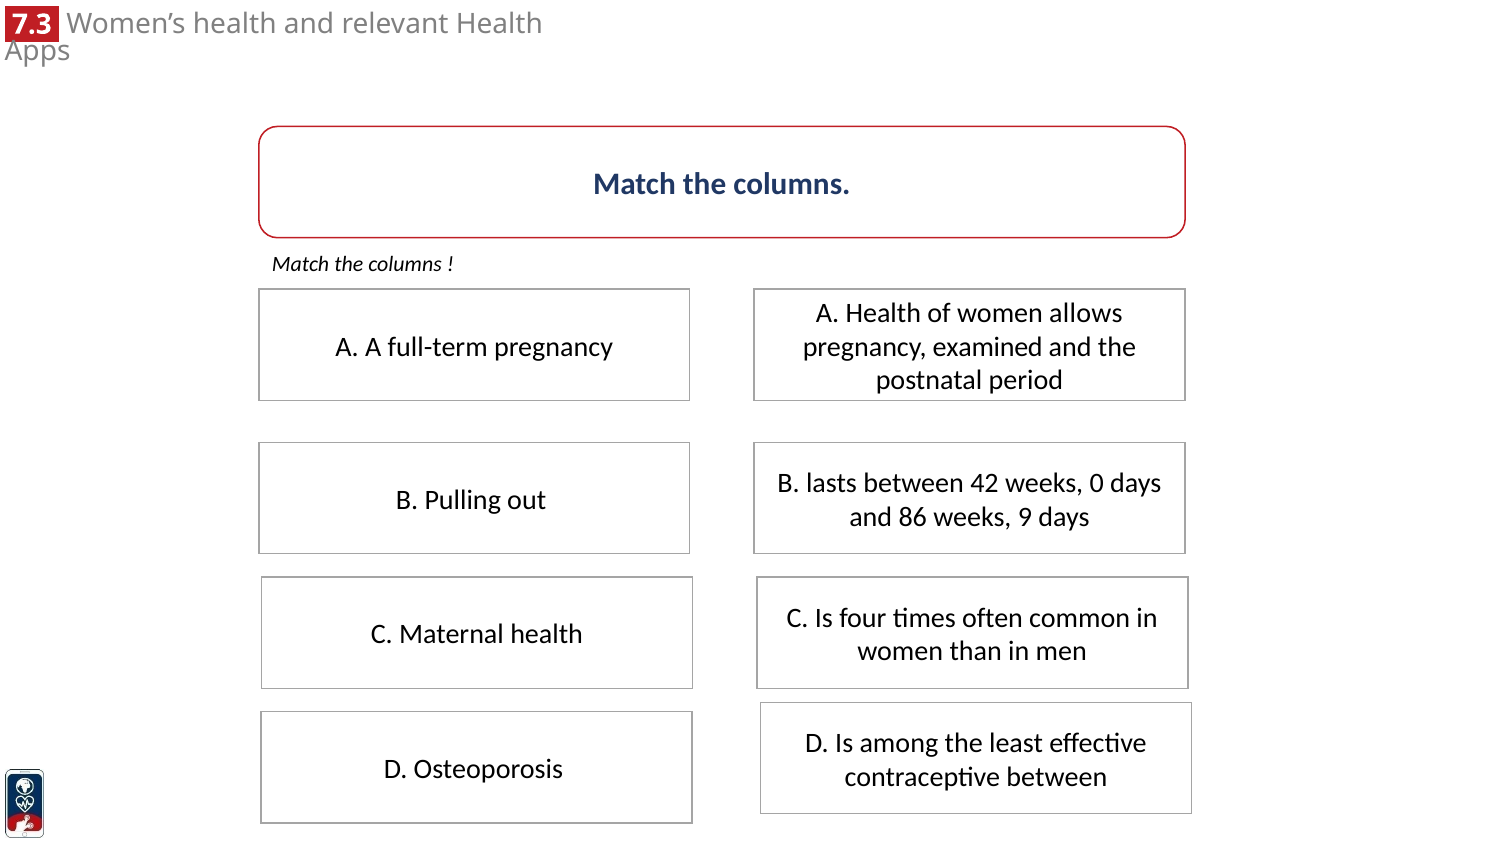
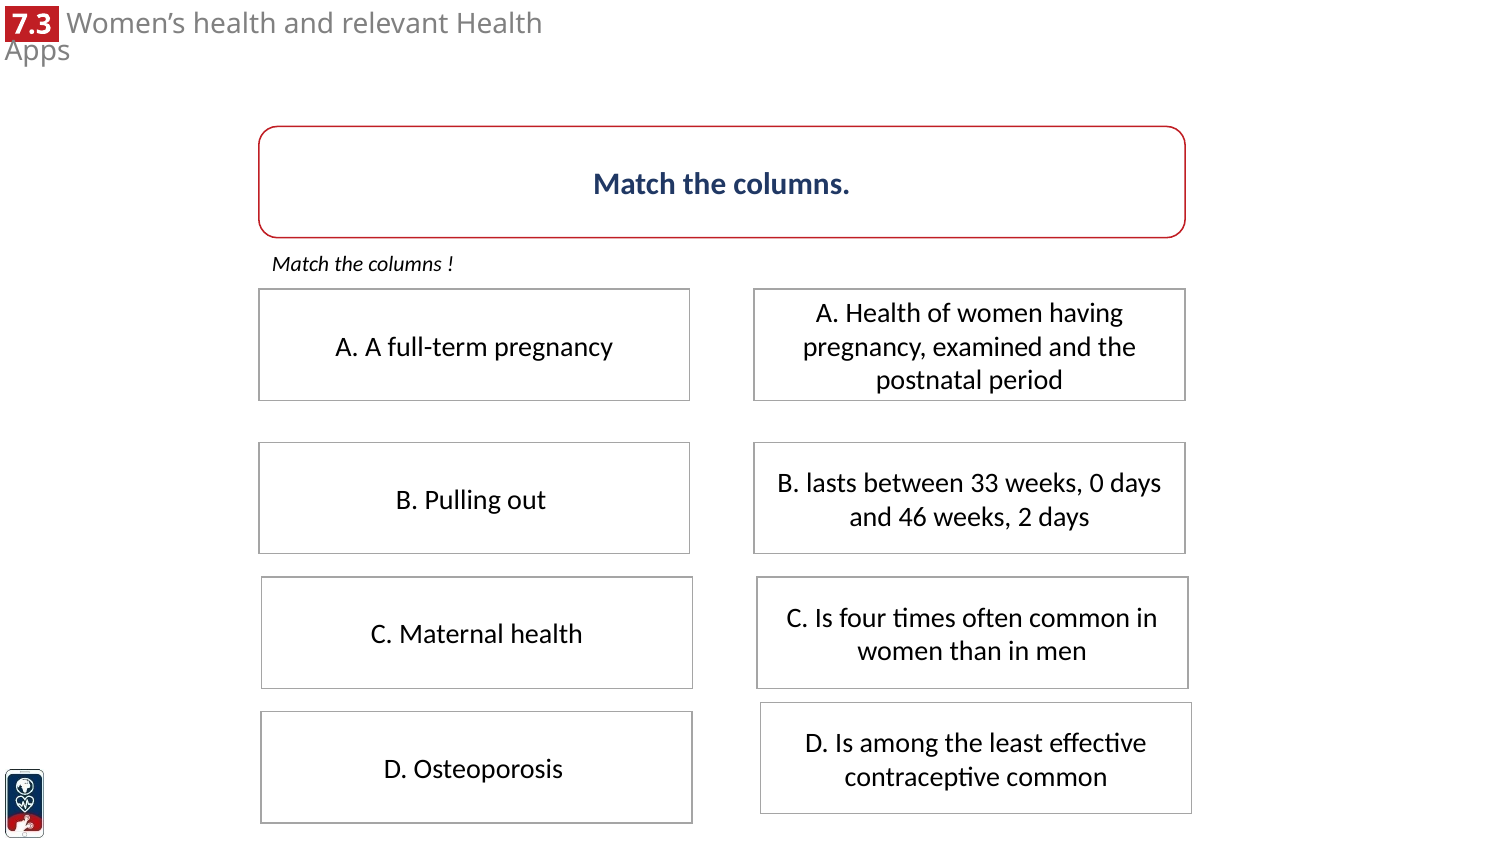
allows: allows -> having (1086, 313)
42: 42 -> 33 (984, 483)
86: 86 -> 46 (913, 517)
9: 9 -> 2 (1025, 517)
contraceptive between: between -> common (1057, 777)
